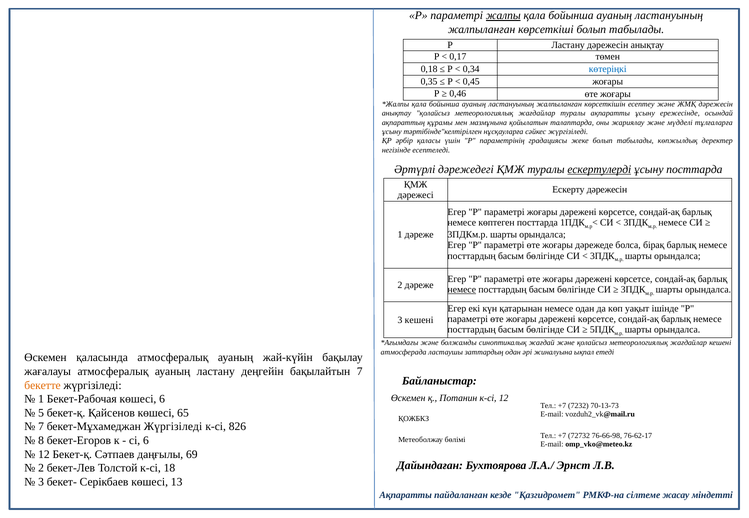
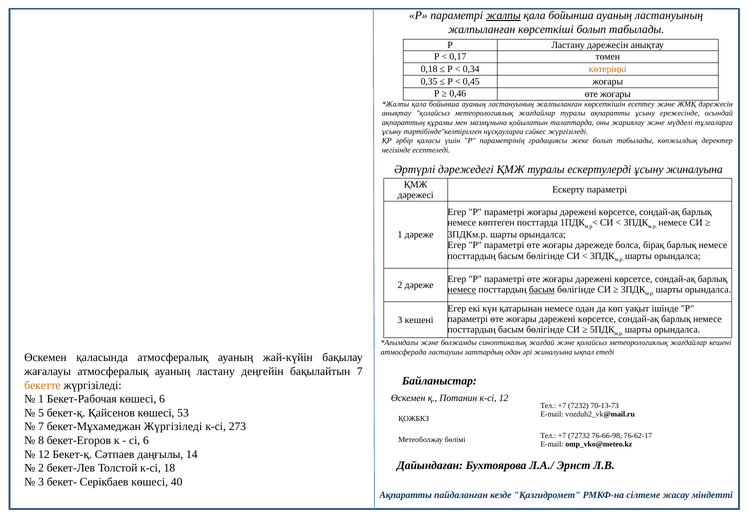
көтеріңкі colour: blue -> orange (608, 69)
ескертулерді underline: present -> none (599, 170)
ұсыну посттарда: посттарда -> жиналуына (694, 170)
Ескерту дәрежесін: дәрежесін -> параметрі (607, 190)
басым underline: none -> present (542, 290)
65: 65 -> 53 (183, 413)
826: 826 -> 273 (237, 427)
69: 69 -> 14 (192, 455)
13: 13 -> 40 (177, 482)
